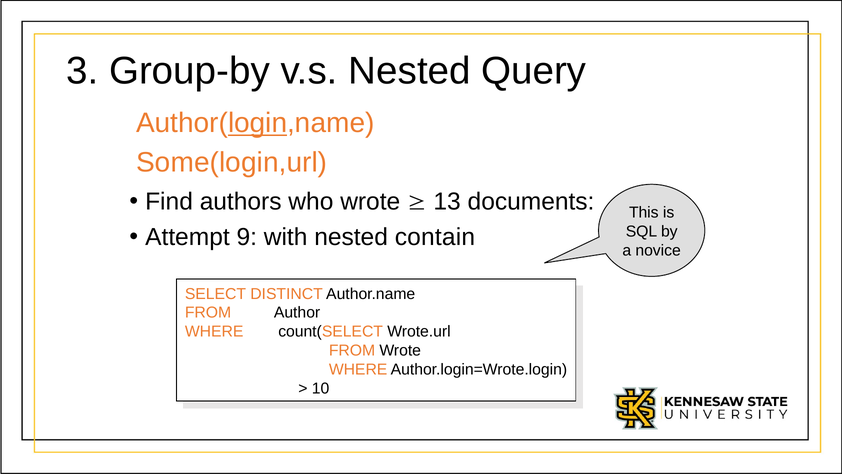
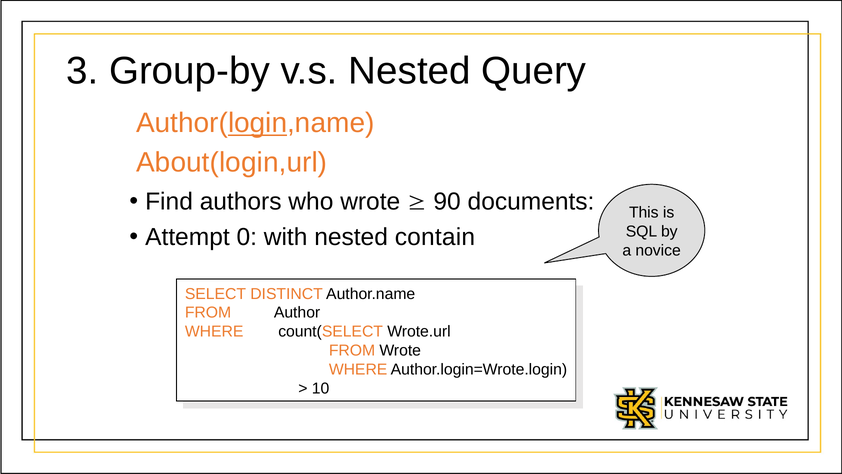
Some(login,url: Some(login,url -> About(login,url (232, 162)
13: 13 -> 90 (447, 201)
9: 9 -> 0 (247, 237)
